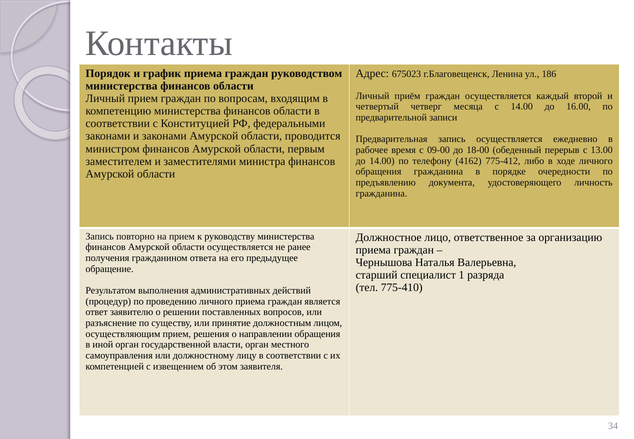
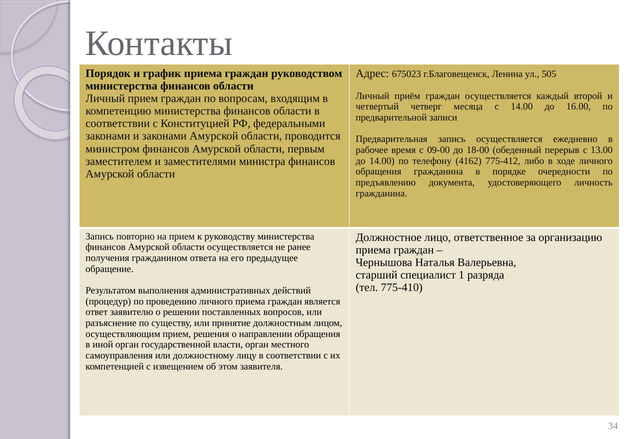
186: 186 -> 505 (549, 74)
